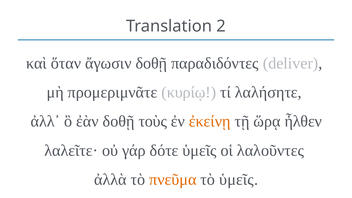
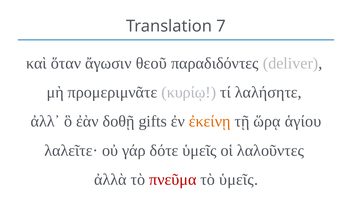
2: 2 -> 7 (221, 26)
ἄγωσιν δοθῇ: δοθῇ -> θεοῦ (151, 63)
τοὺς: τοὺς -> gifts (153, 121)
ἦλθεν: ἦλθεν -> ἁγίου (303, 121)
πνεῦμα colour: orange -> red (173, 179)
